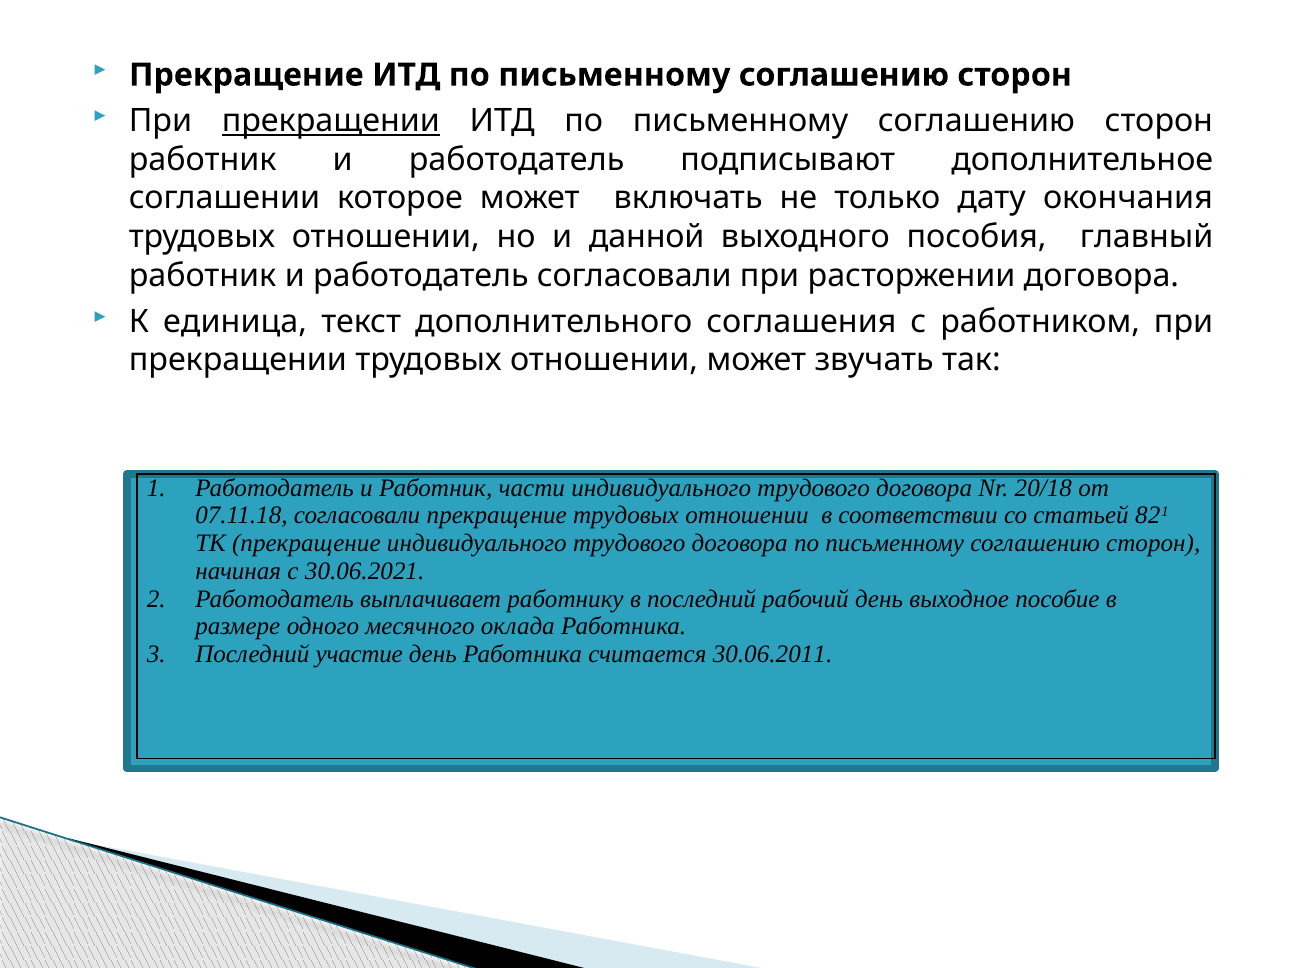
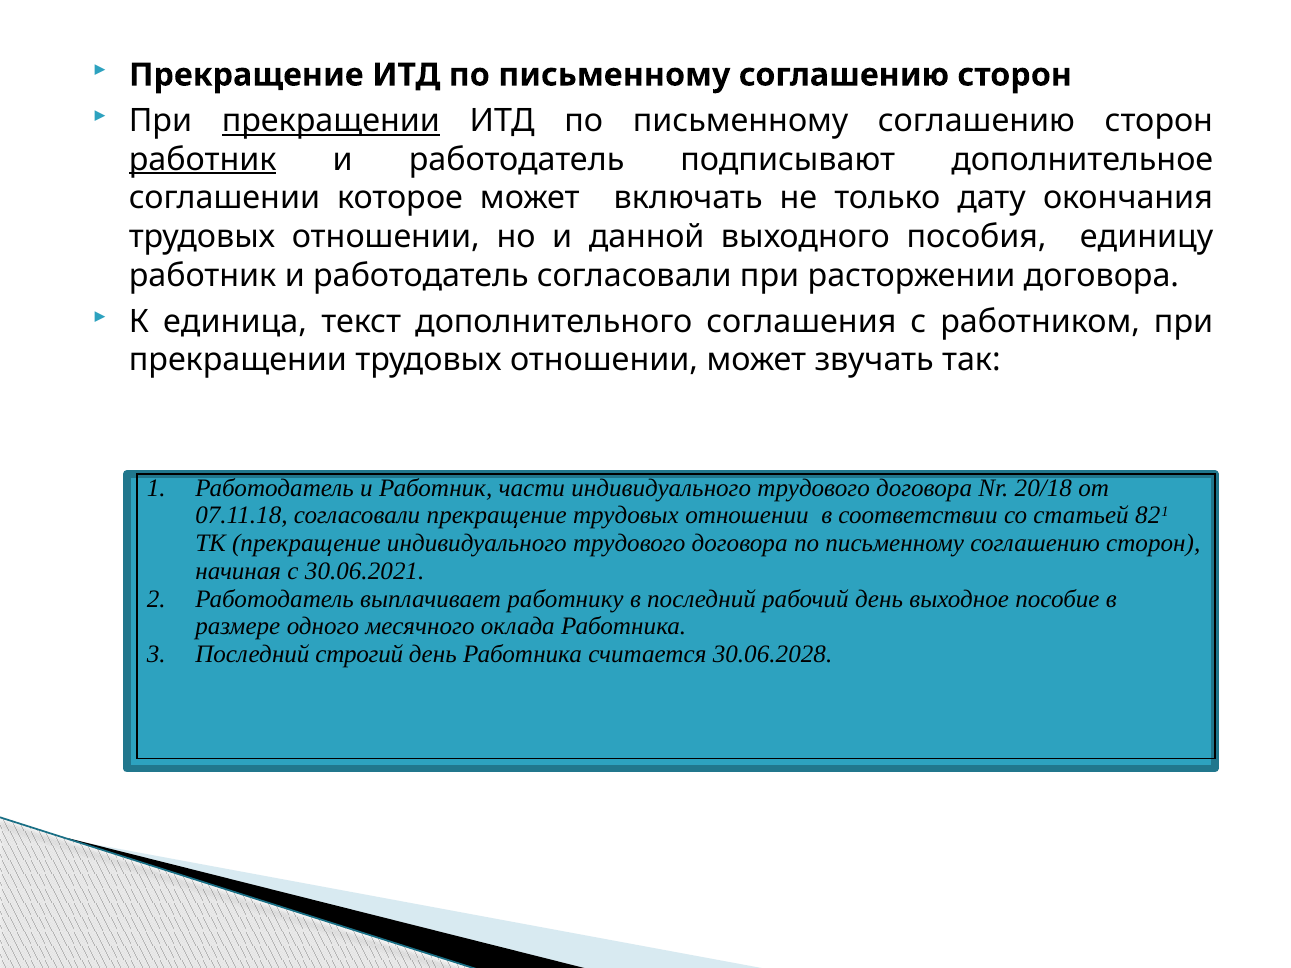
работник underline: none -> present (203, 160)
главный: главный -> единицу (1147, 237)
участие: участие -> строгий (359, 655)
30.06.2011: 30.06.2011 -> 30.06.2028 (773, 655)
